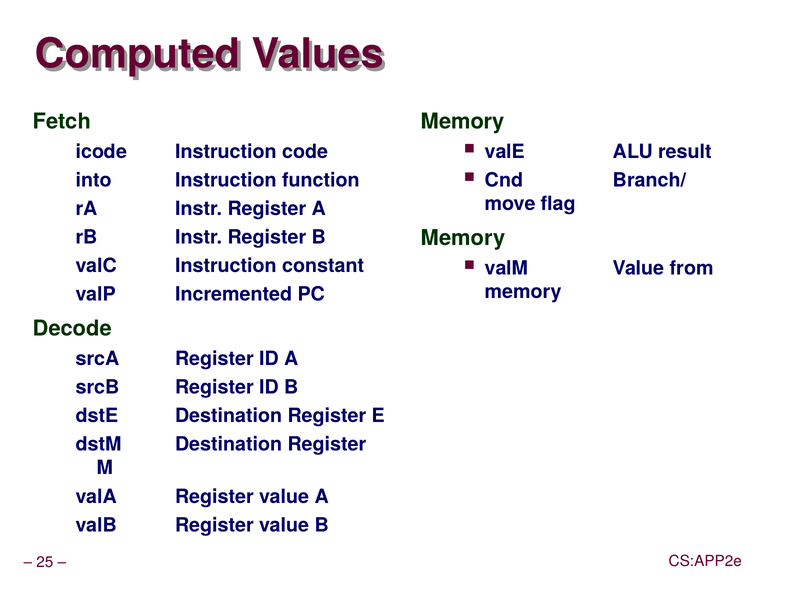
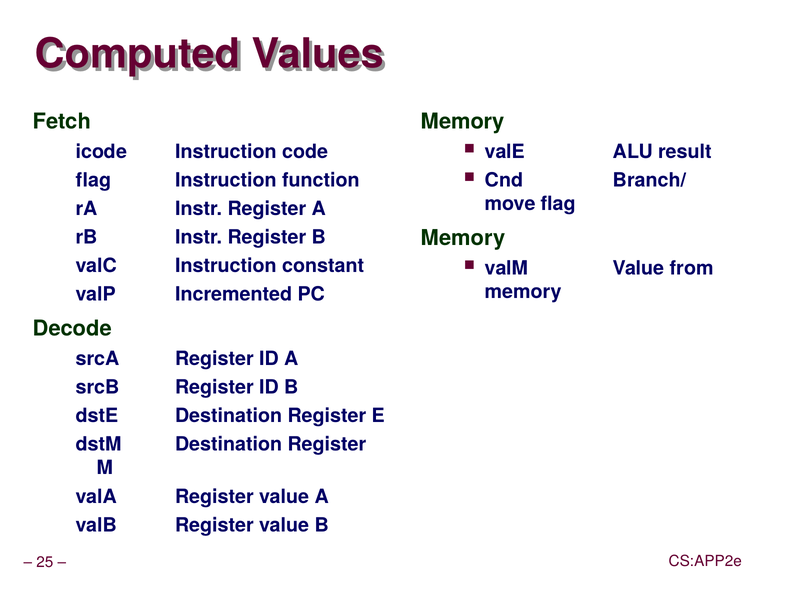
into: into -> flag (94, 180)
